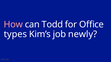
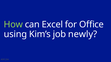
How colour: pink -> light green (13, 25)
Todd: Todd -> Excel (52, 25)
types: types -> using (15, 34)
